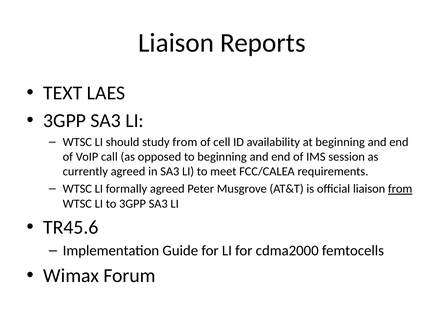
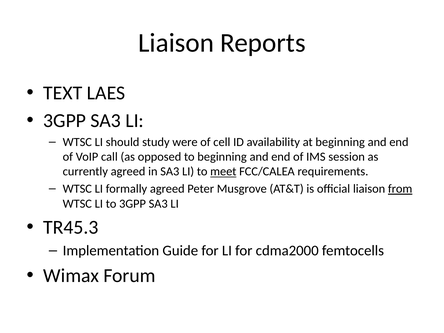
study from: from -> were (185, 142)
meet underline: none -> present (223, 172)
TR45.6: TR45.6 -> TR45.3 (71, 227)
